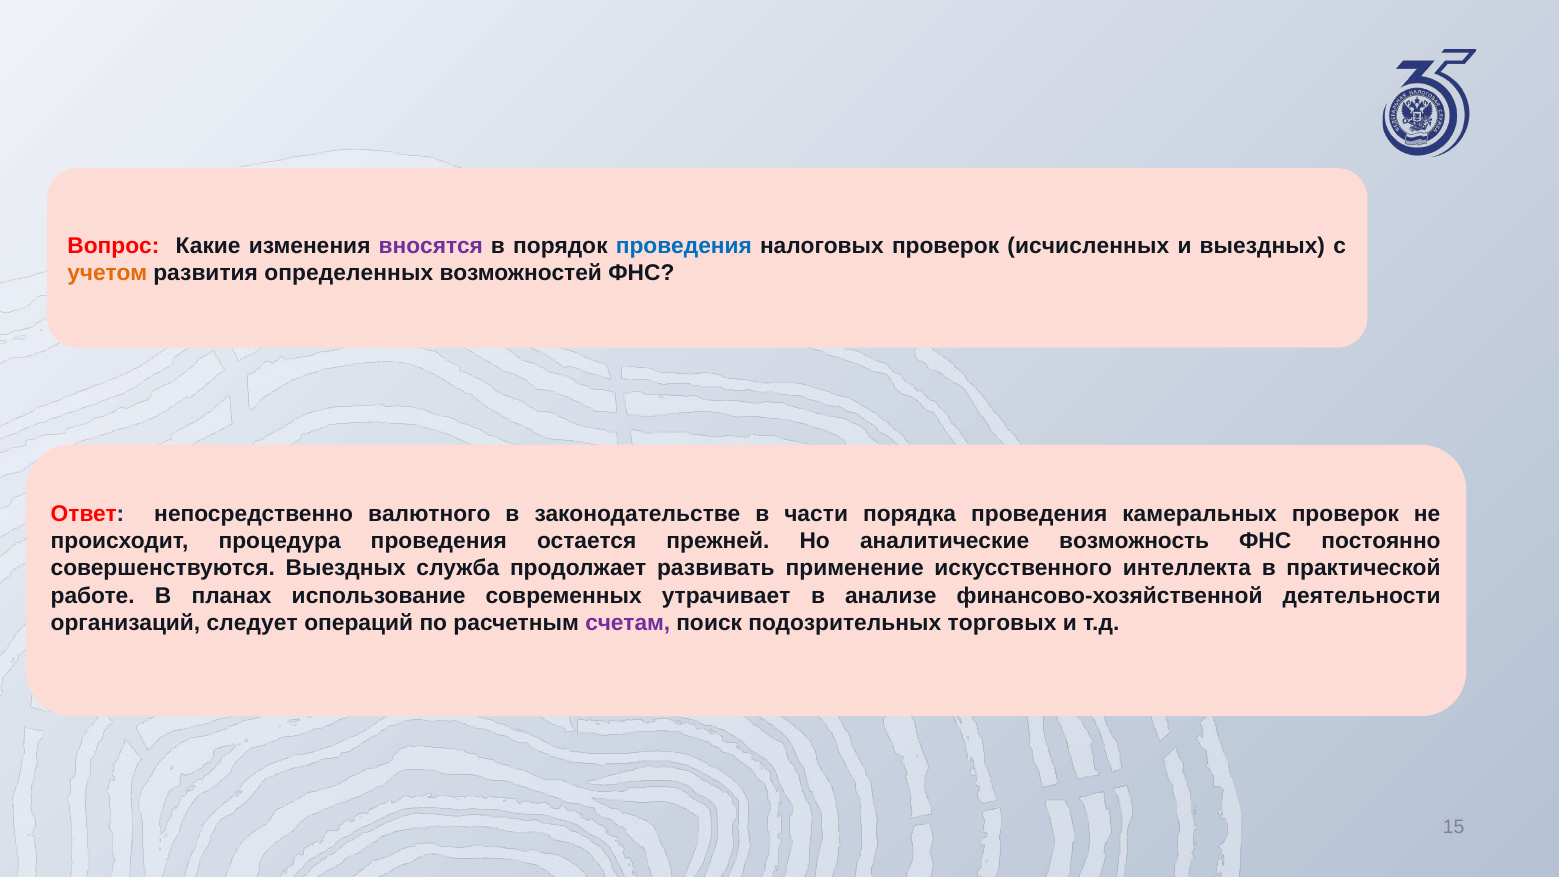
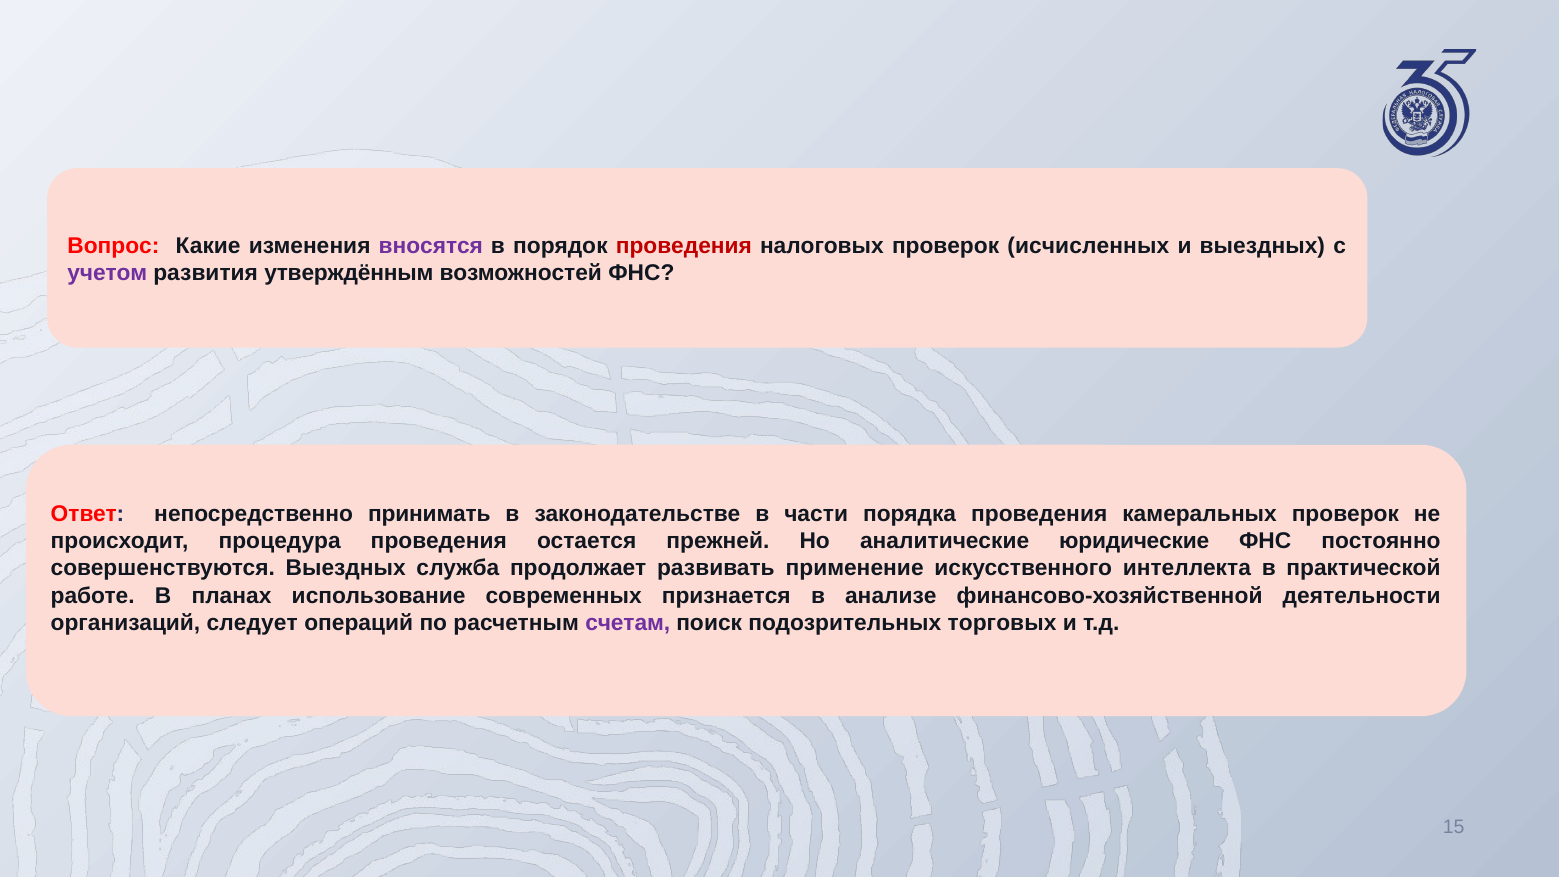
проведения colour: blue -> red (684, 246)
учетом colour: orange -> purple (107, 273)
определенных: определенных -> утверждённым (349, 273)
валютного: валютного -> принимать (429, 514)
возможность: возможность -> юридические (1134, 541)
утрачивает: утрачивает -> признается (726, 596)
